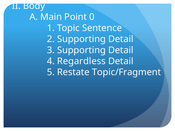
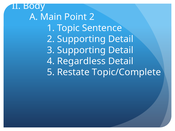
Point 0: 0 -> 2 (92, 17)
Topic/Fragment: Topic/Fragment -> Topic/Complete (126, 72)
